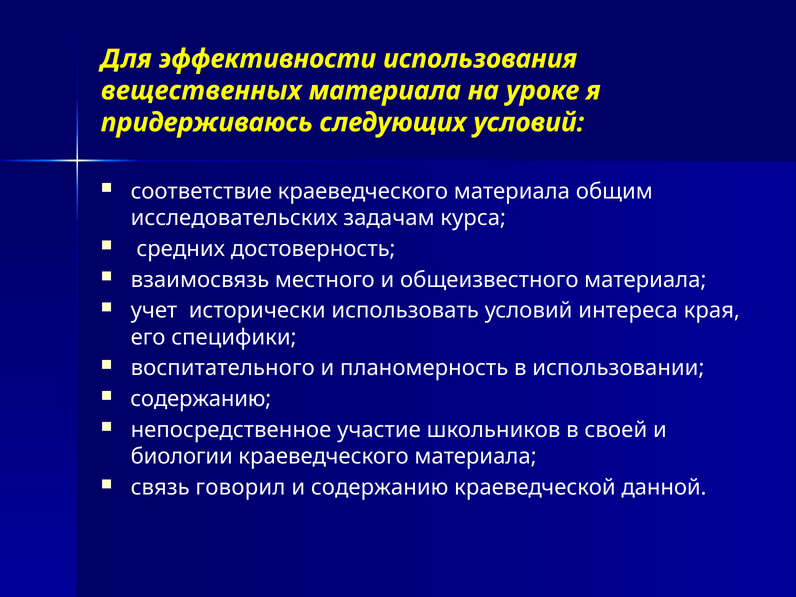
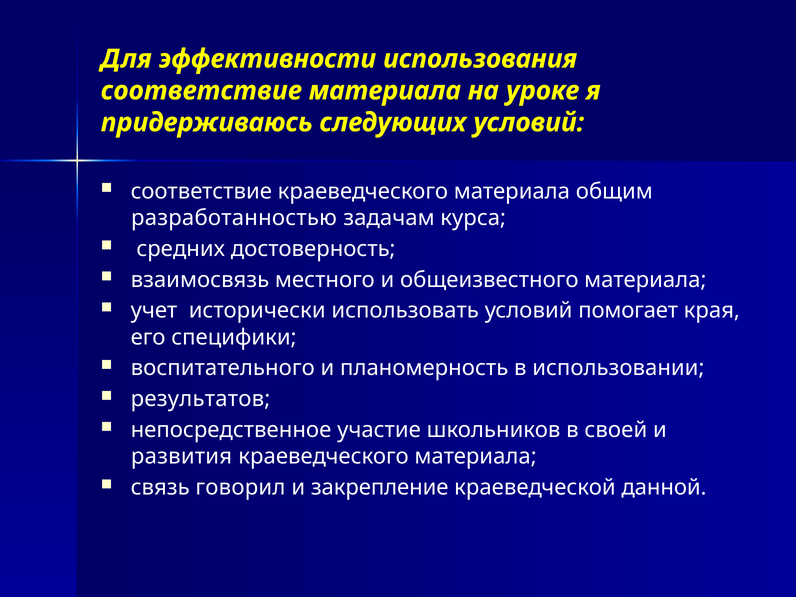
вещественных: вещественных -> соответствие (201, 91)
исследовательских: исследовательских -> разработанностью (234, 218)
интереса: интереса -> помогает (628, 311)
содержанию: содержанию -> результатов (201, 399)
биологии: биологии -> развития (182, 457)
и содержанию: содержанию -> закрепление (380, 488)
